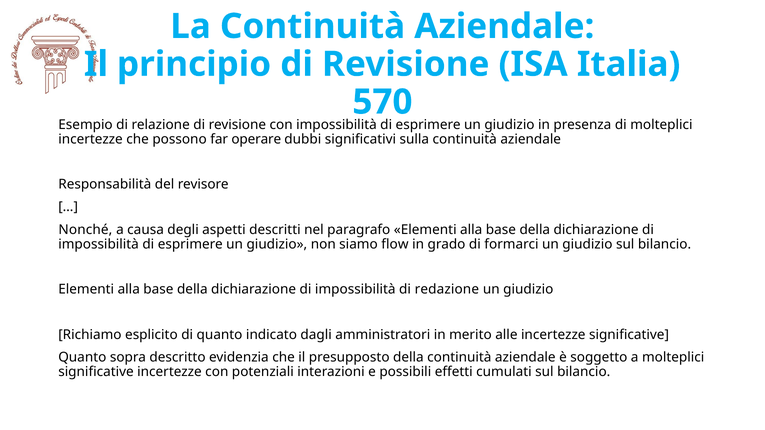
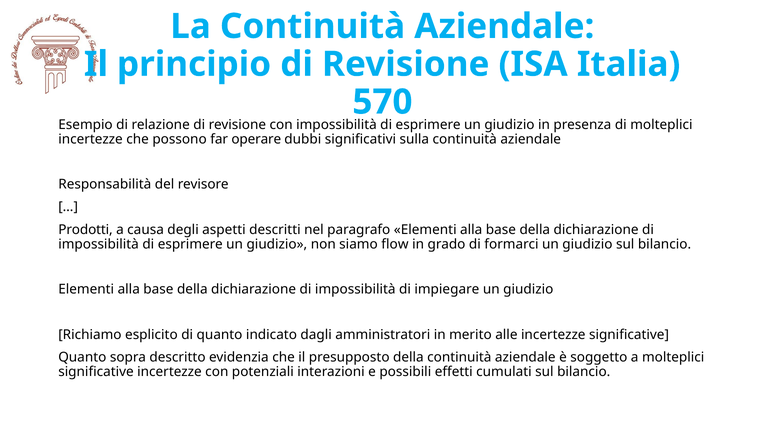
Nonché: Nonché -> Prodotti (86, 230)
redazione: redazione -> impiegare (447, 290)
